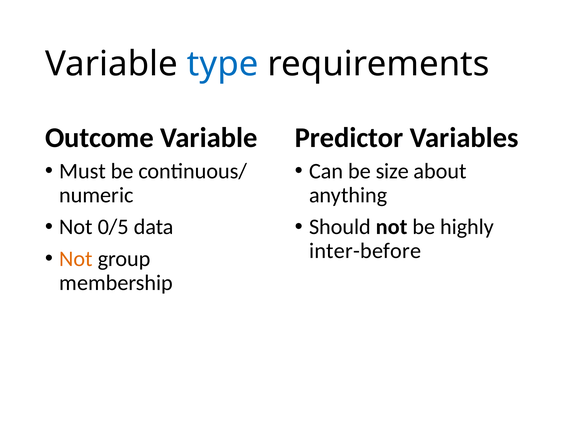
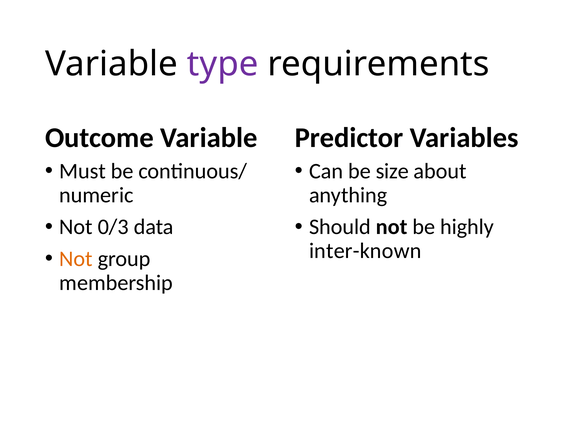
type colour: blue -> purple (223, 64)
0/5: 0/5 -> 0/3 (113, 227)
inter-before: inter-before -> inter-known (365, 251)
